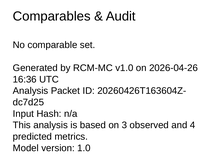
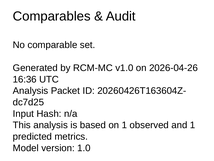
on 3: 3 -> 1 (124, 125)
and 4: 4 -> 1 (193, 125)
